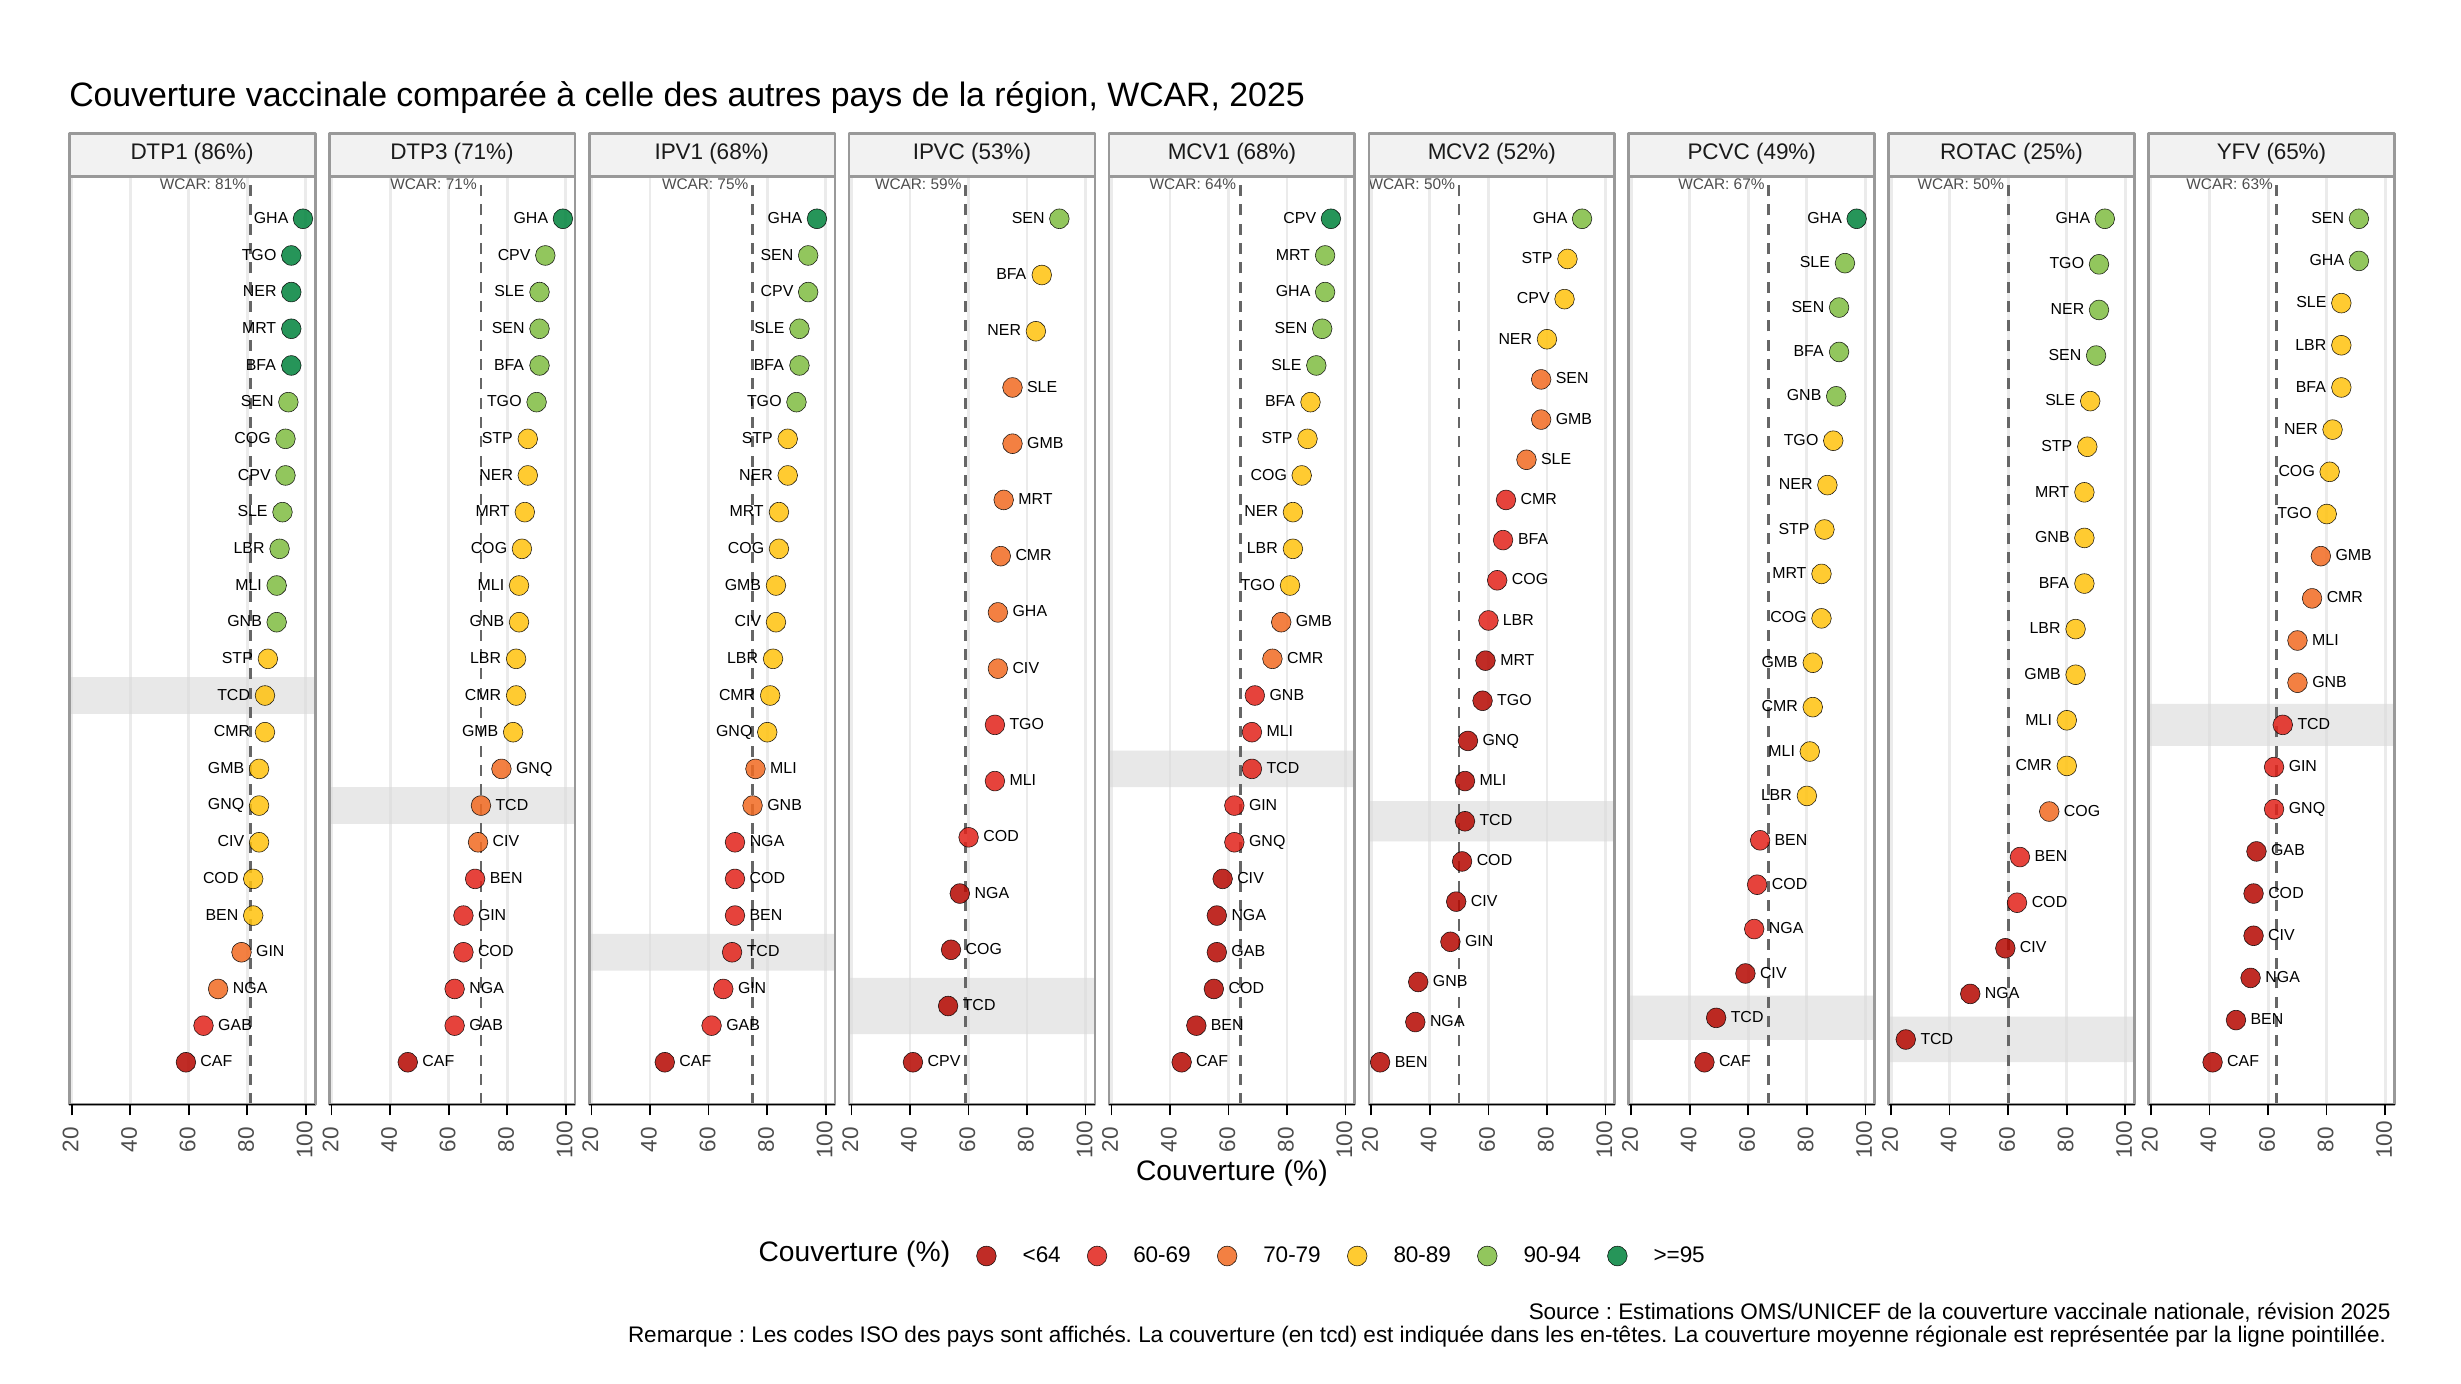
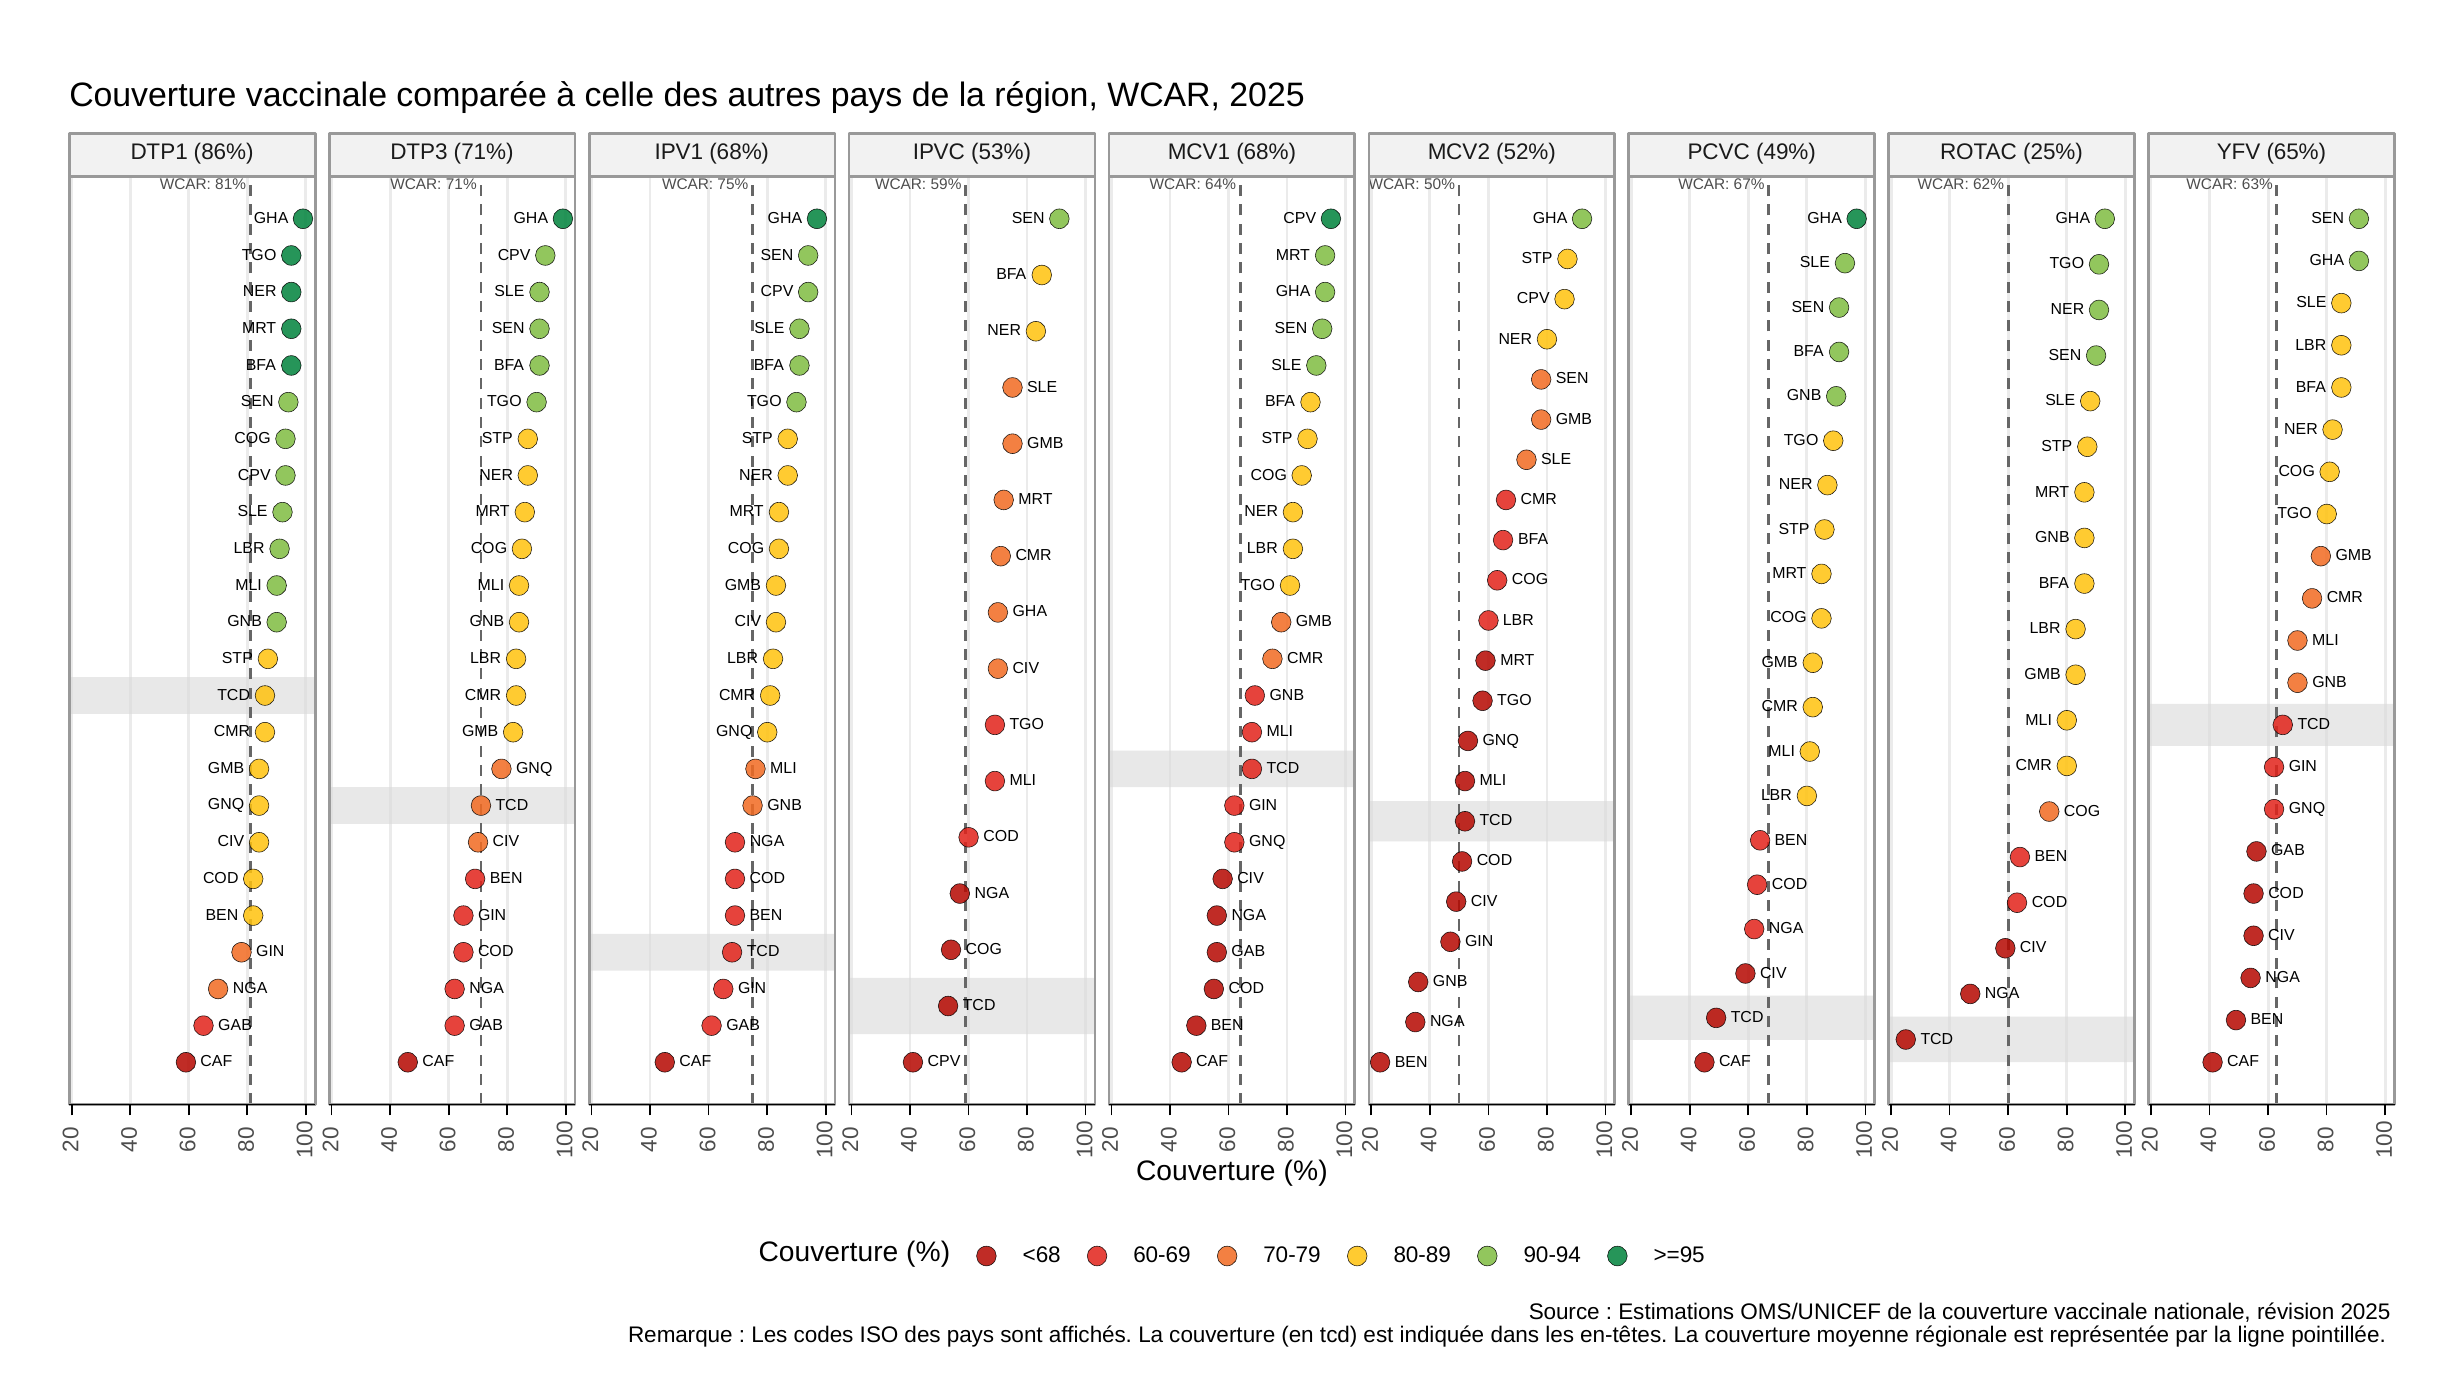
50%: 50% -> 62% (1989, 185)
<64: <64 -> <68 (1042, 1255)
